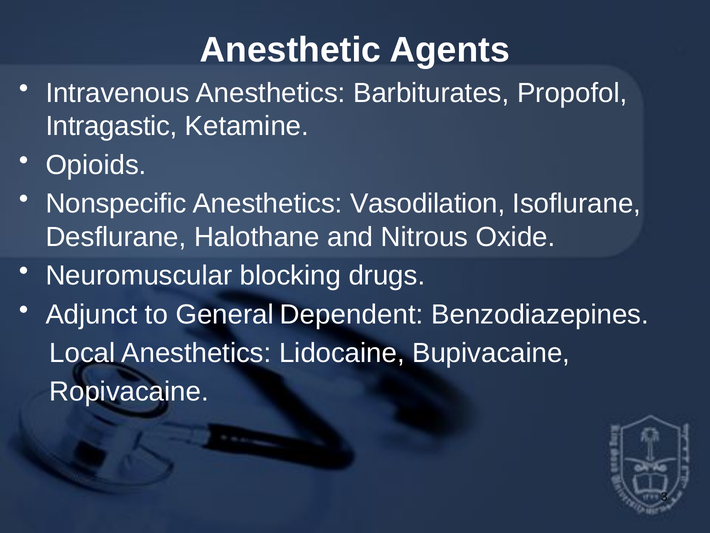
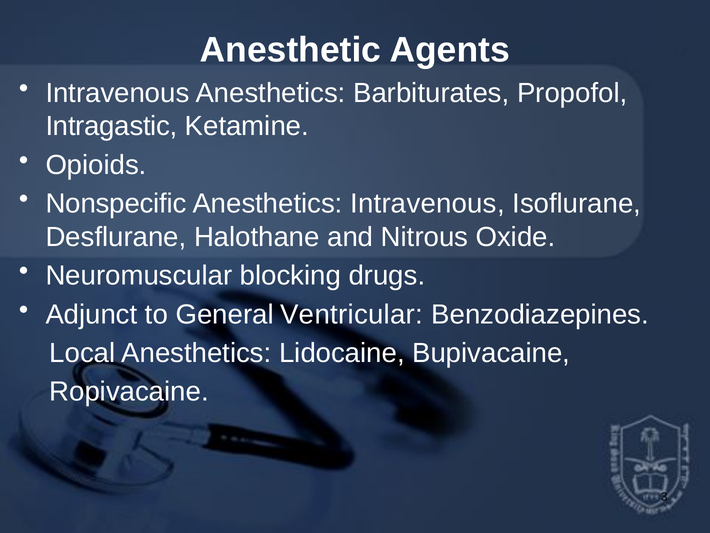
Anesthetics Vasodilation: Vasodilation -> Intravenous (427, 204)
Dependent: Dependent -> Ventricular (352, 314)
